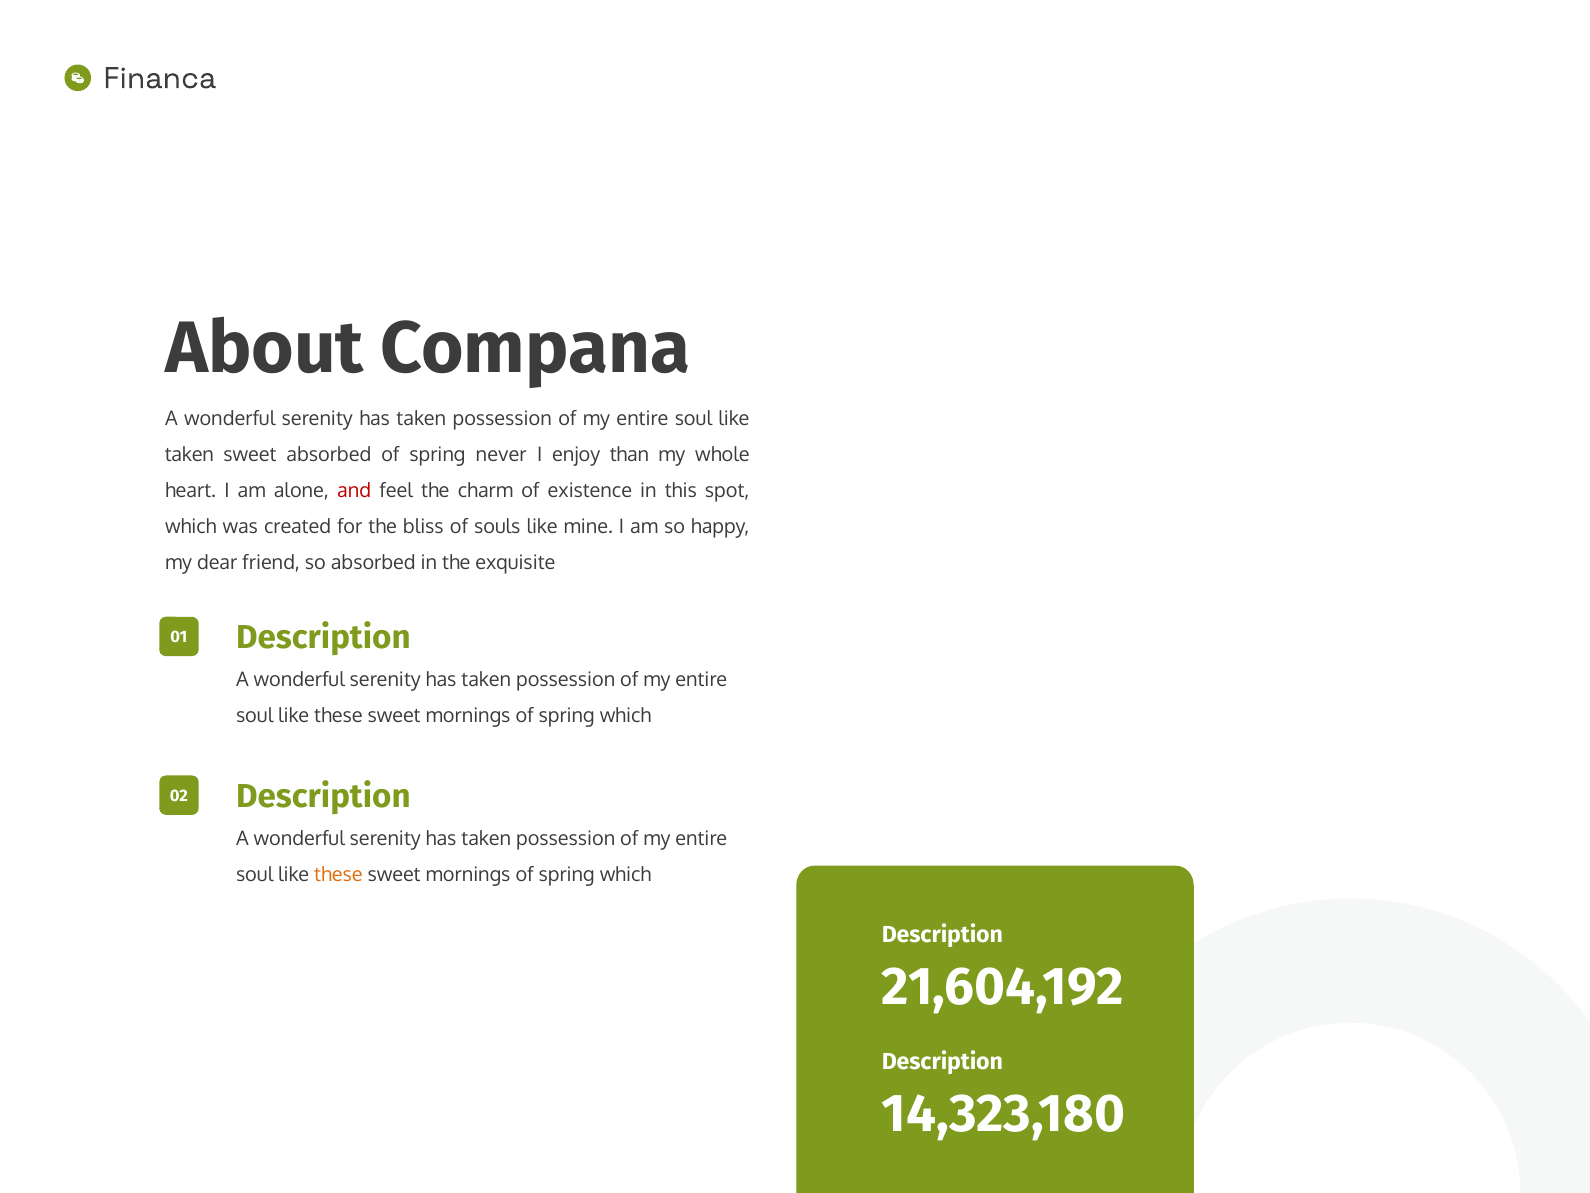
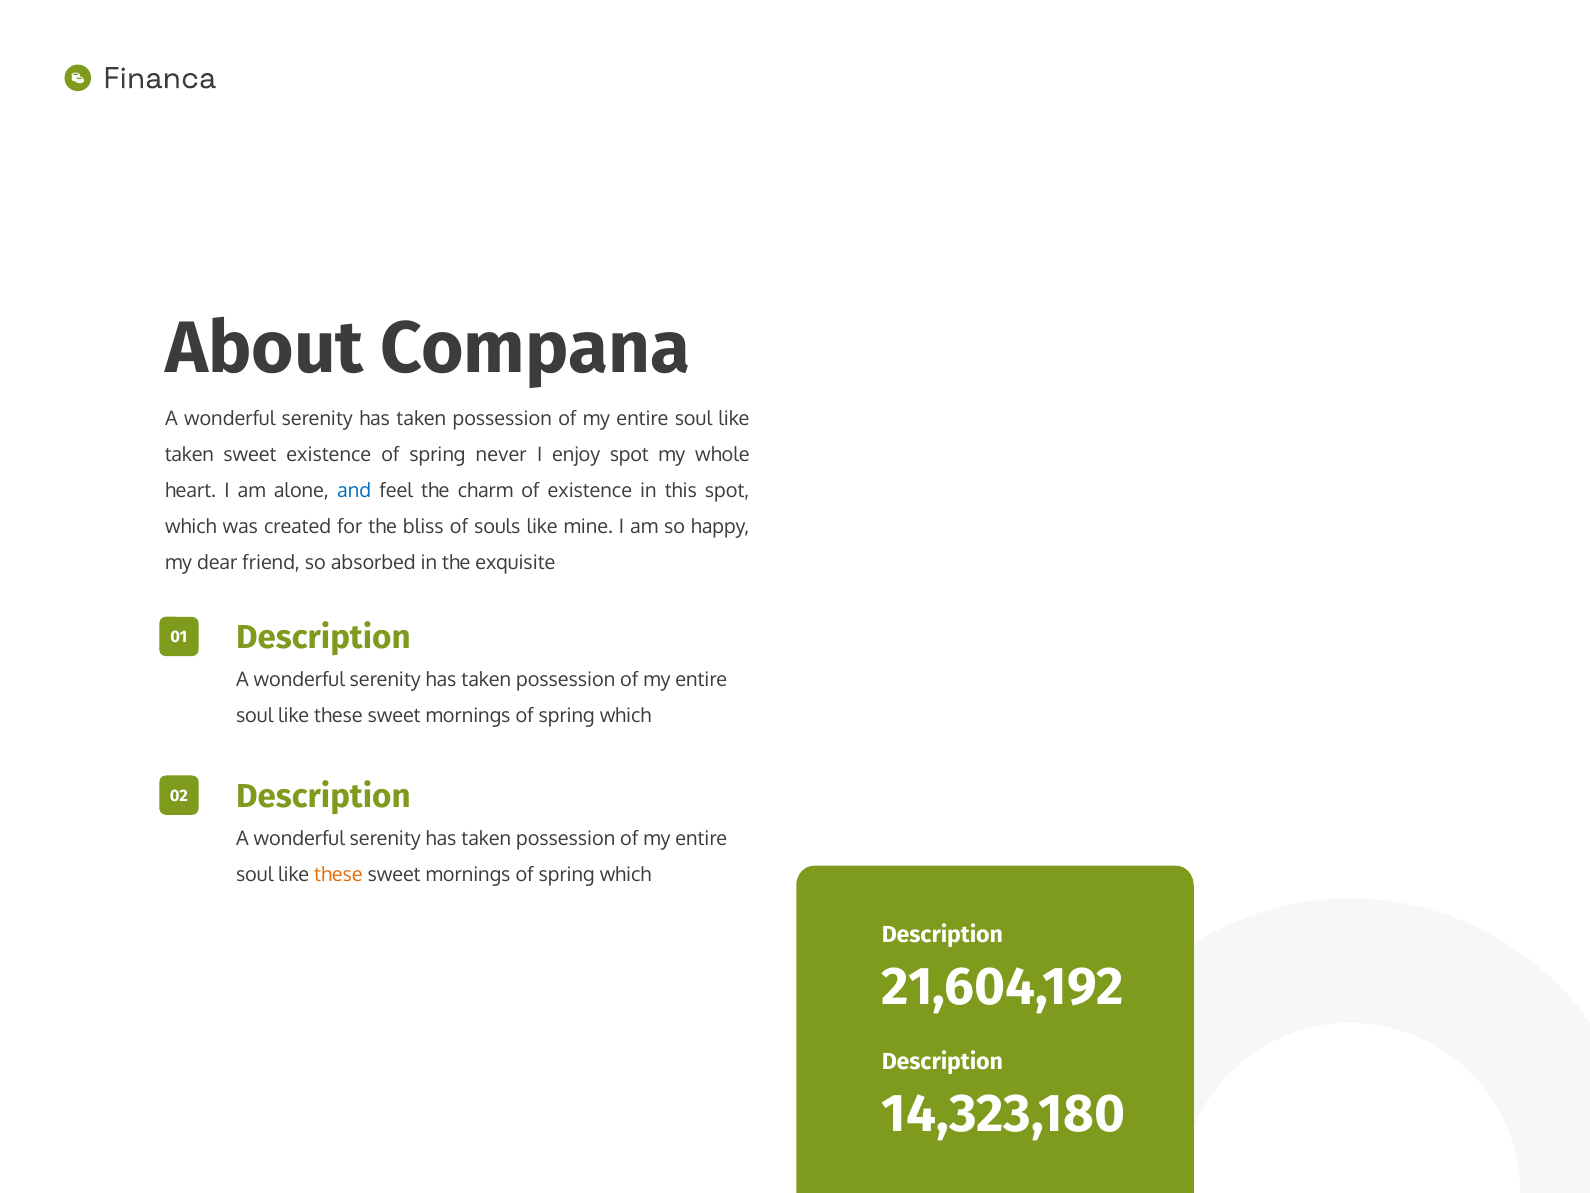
sweet absorbed: absorbed -> existence (329, 455)
enjoy than: than -> spot (629, 455)
and colour: red -> blue (354, 491)
